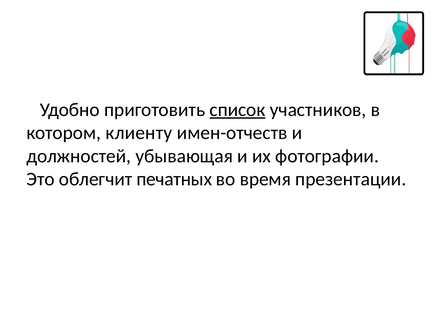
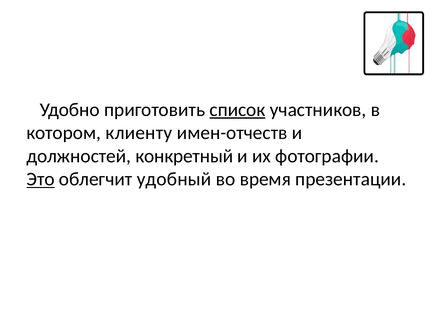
убывающая: убывающая -> конкретный (184, 156)
Это underline: none -> present (41, 179)
печатных: печатных -> удобный (174, 179)
